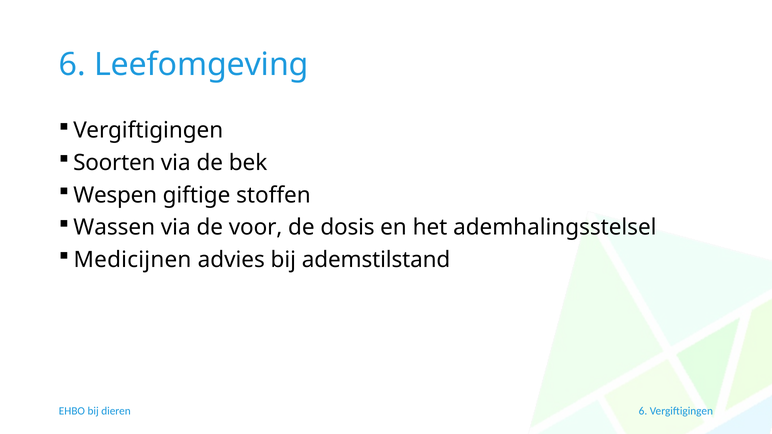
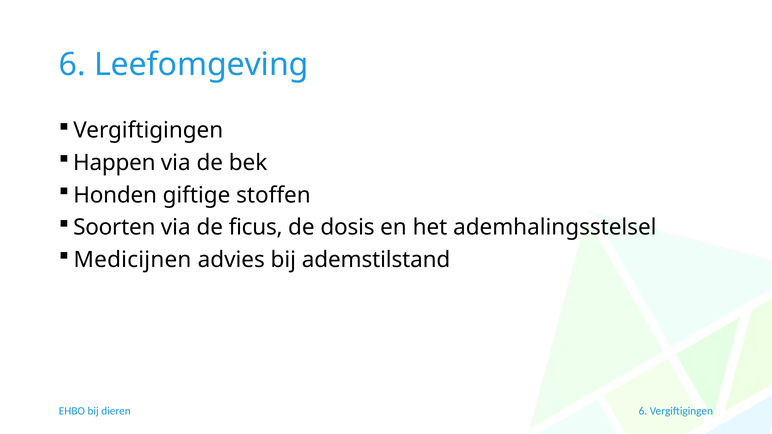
Soorten: Soorten -> Happen (114, 163)
Wespen: Wespen -> Honden (115, 195)
Wassen: Wassen -> Soorten (114, 228)
voor: voor -> ficus (256, 228)
